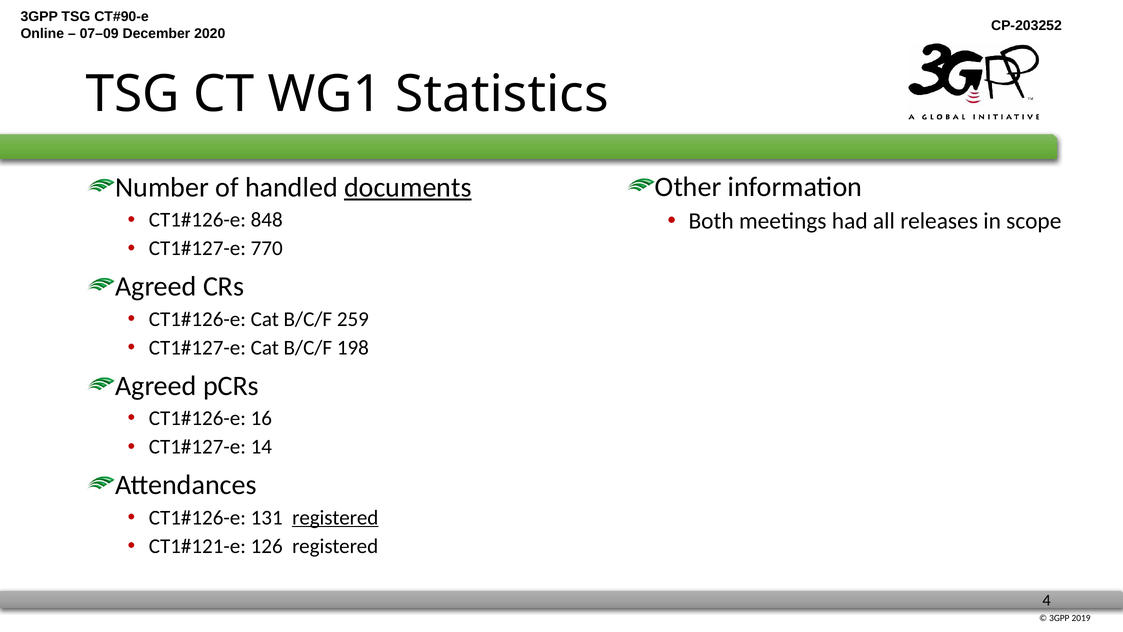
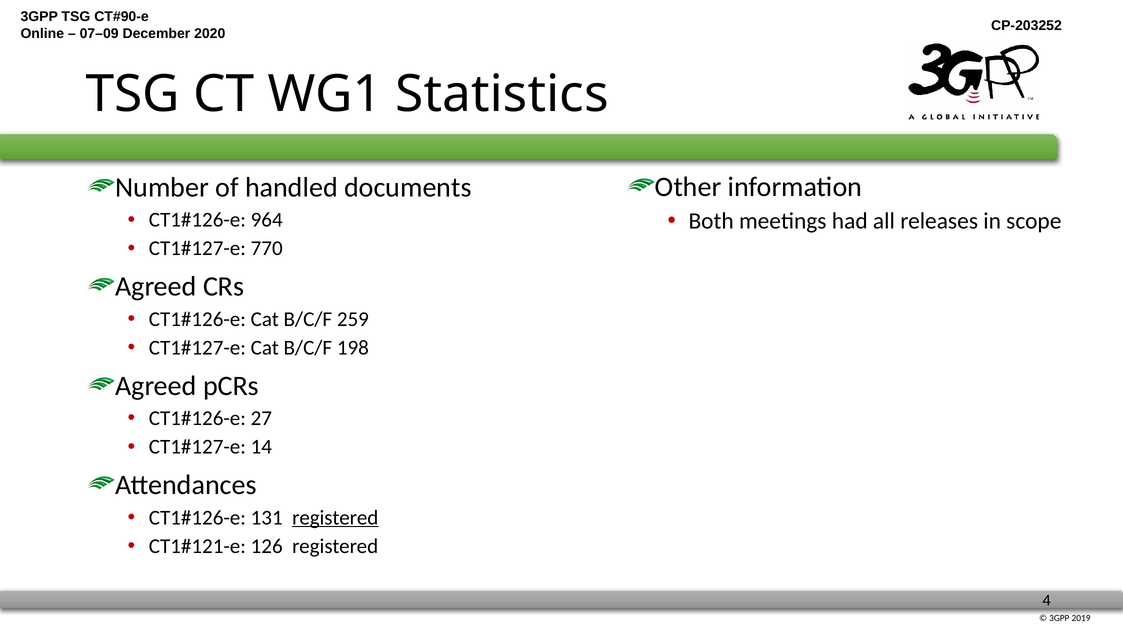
documents underline: present -> none (408, 187)
848: 848 -> 964 (267, 220)
16: 16 -> 27 (261, 418)
